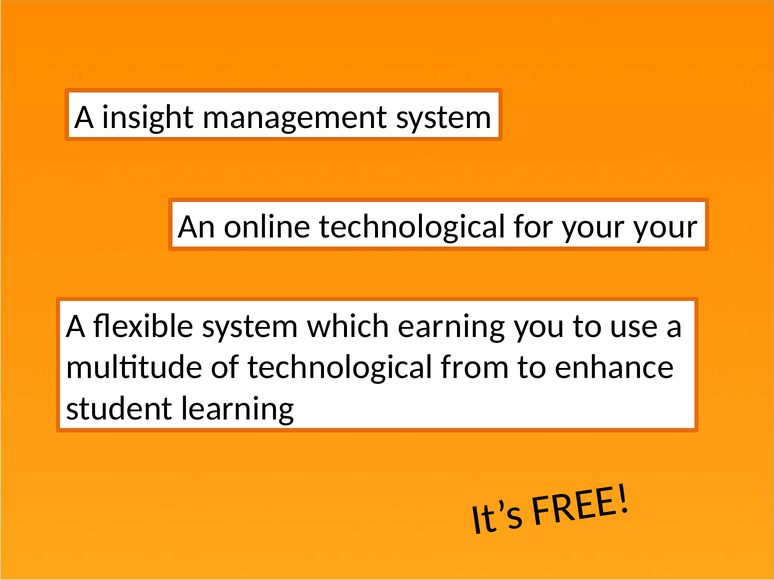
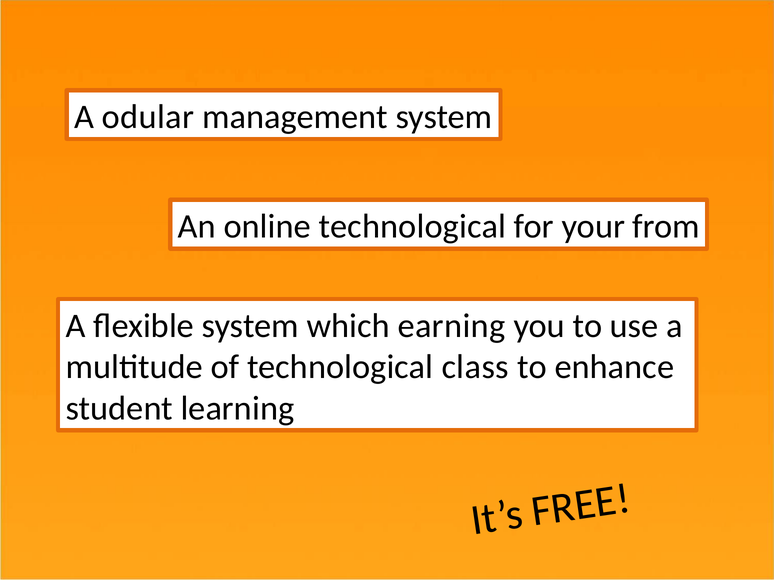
insight: insight -> odular (148, 117)
your your: your -> from (666, 227)
from: from -> class (475, 367)
